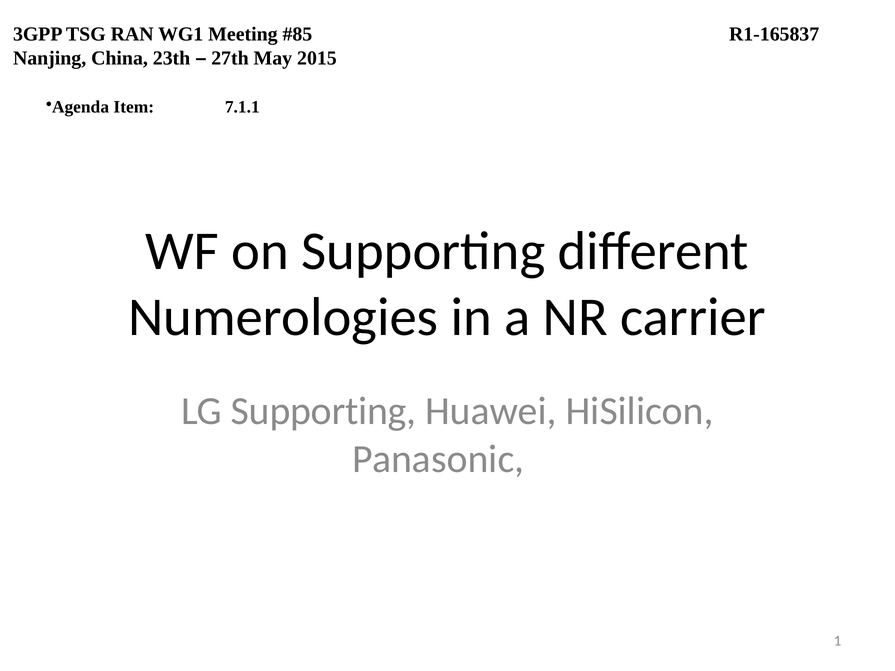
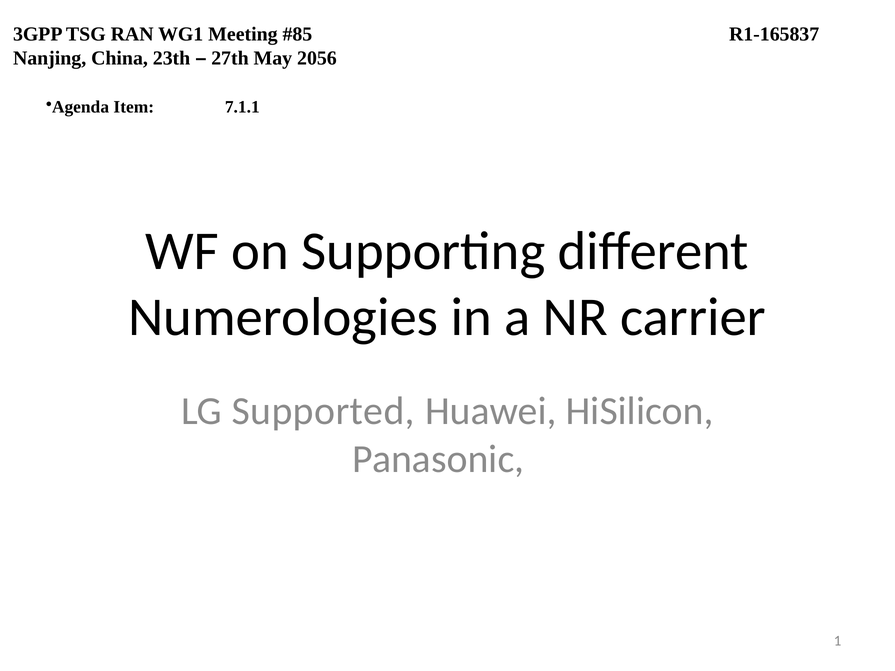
2015: 2015 -> 2056 (317, 58)
LG Supporting: Supporting -> Supported (323, 412)
